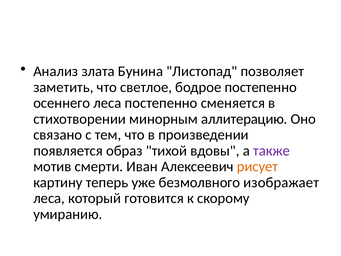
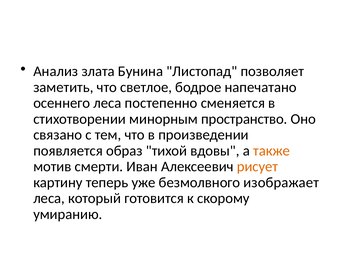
бодрое постепенно: постепенно -> напечатано (261, 87)
аллитерацию: аллитерацию -> пространство (244, 119)
также colour: purple -> orange (271, 151)
